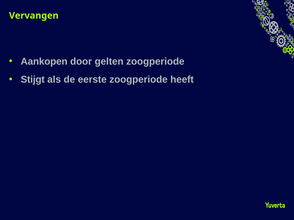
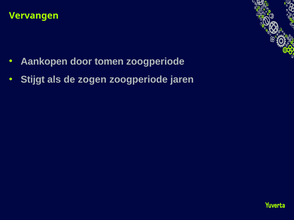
gelten: gelten -> tomen (109, 62)
eerste: eerste -> zogen (92, 80)
heeft: heeft -> jaren (182, 80)
